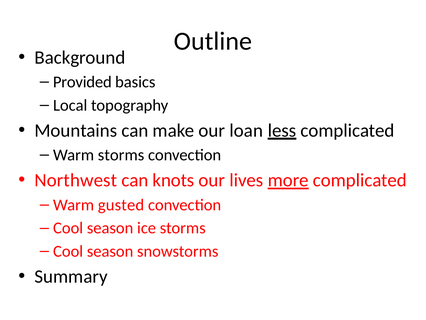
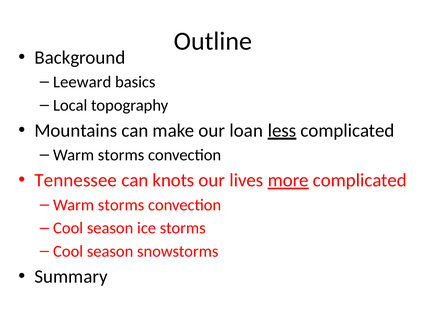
Provided: Provided -> Leeward (82, 82)
Northwest: Northwest -> Tennessee (76, 180)
gusted: gusted -> storms (121, 205)
